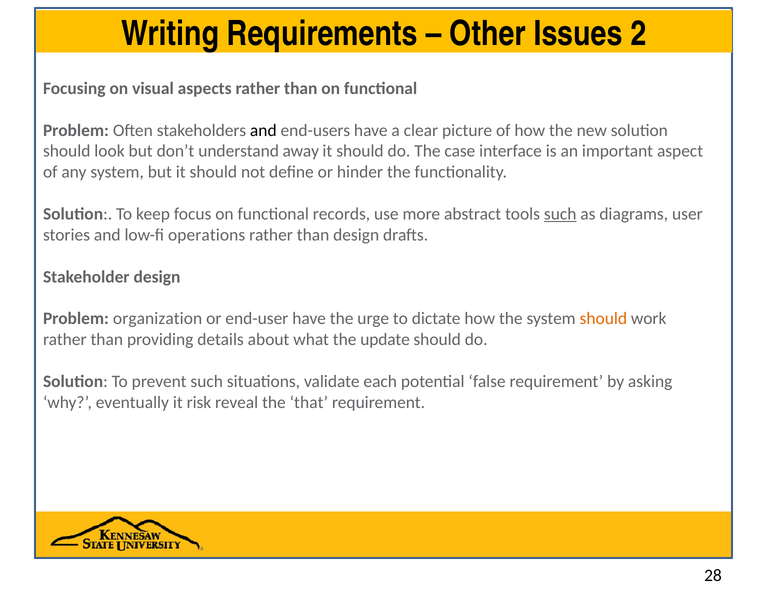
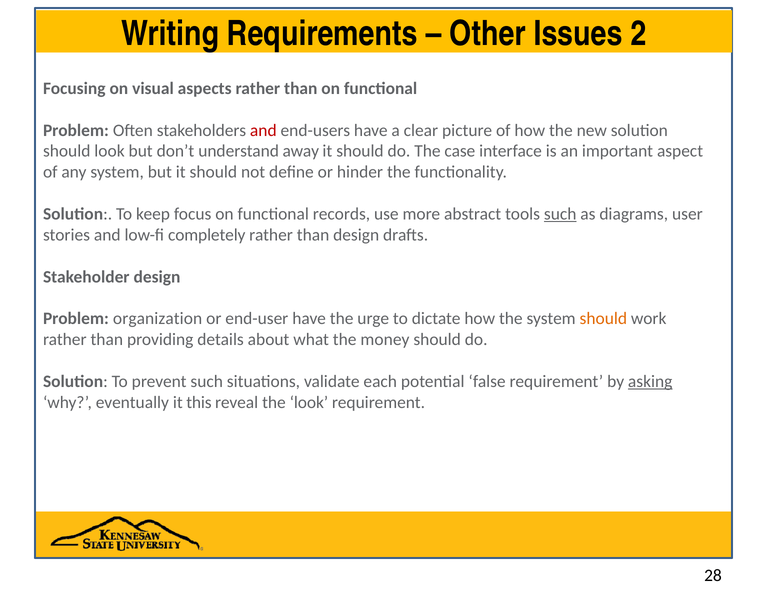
and colour: black -> red (263, 130)
operations: operations -> completely (207, 235)
update: update -> money (385, 339)
asking underline: none -> present (650, 381)
risk: risk -> this (199, 402)
the that: that -> look (309, 402)
